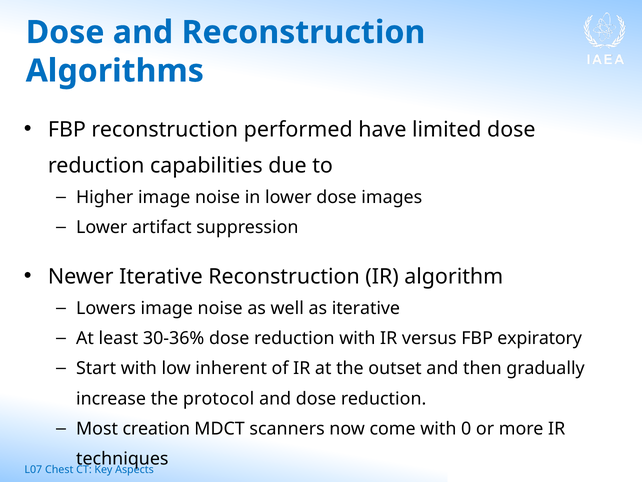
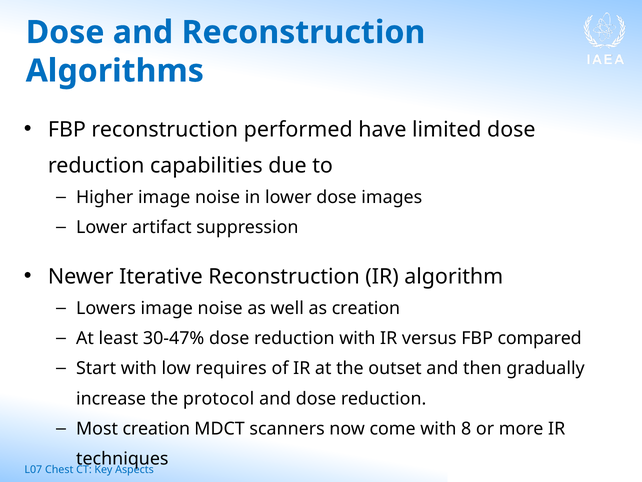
as iterative: iterative -> creation (366, 308)
30-36%: 30-36% -> 30-47% (174, 338)
expiratory: expiratory -> compared (540, 338)
inherent: inherent -> requires (231, 368)
0: 0 -> 8 (466, 428)
